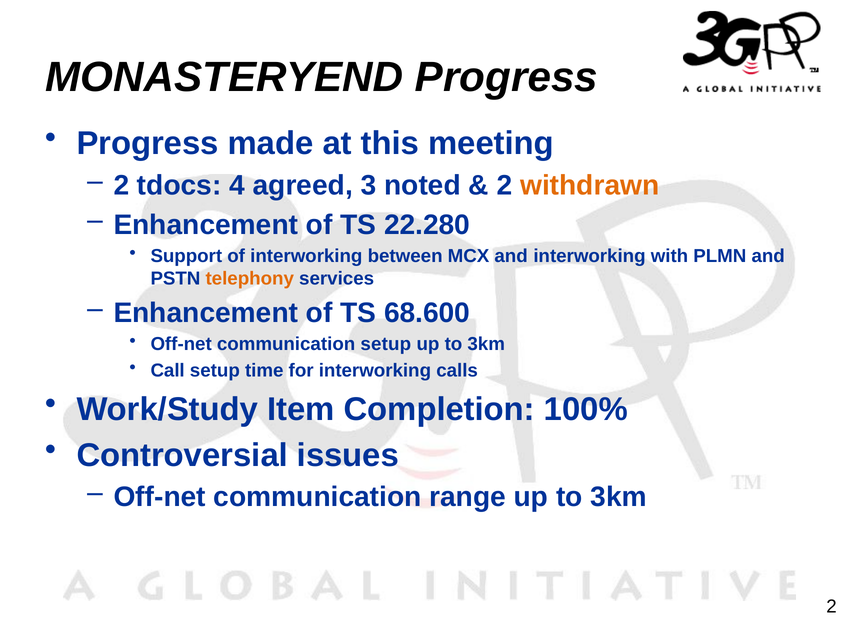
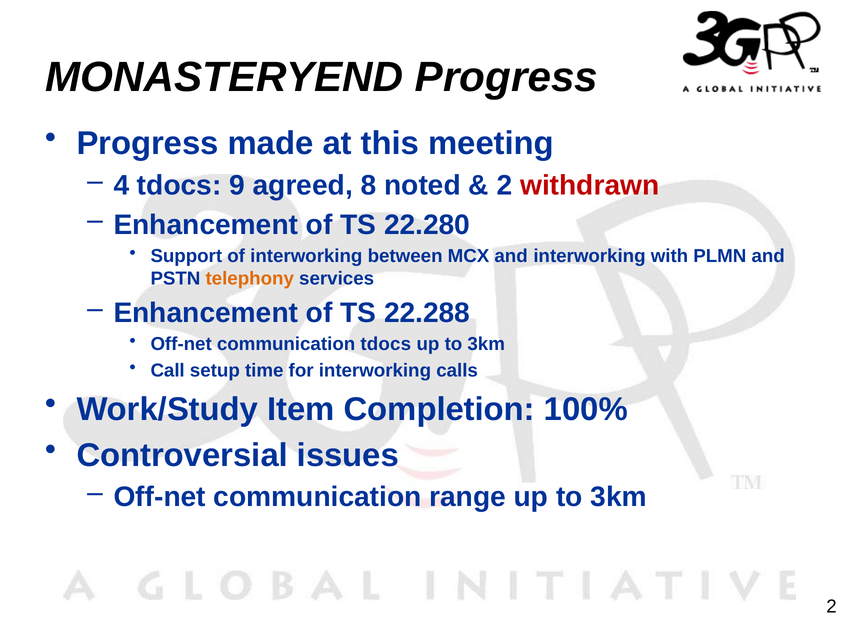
2: 2 -> 4 (121, 185)
4: 4 -> 9 (237, 185)
3: 3 -> 8 (369, 185)
withdrawn colour: orange -> red (590, 185)
68.600: 68.600 -> 22.288 (427, 313)
communication setup: setup -> tdocs (386, 344)
